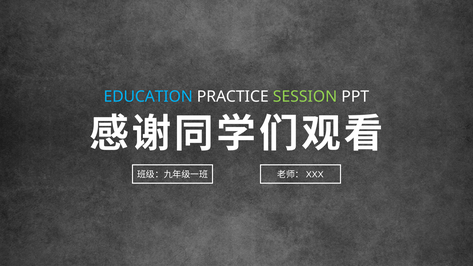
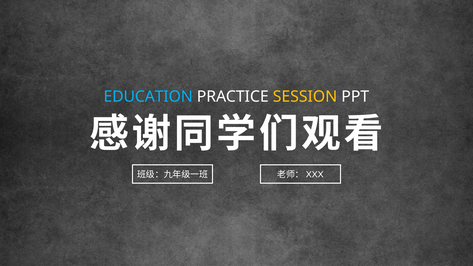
SESSION colour: light green -> yellow (305, 97)
